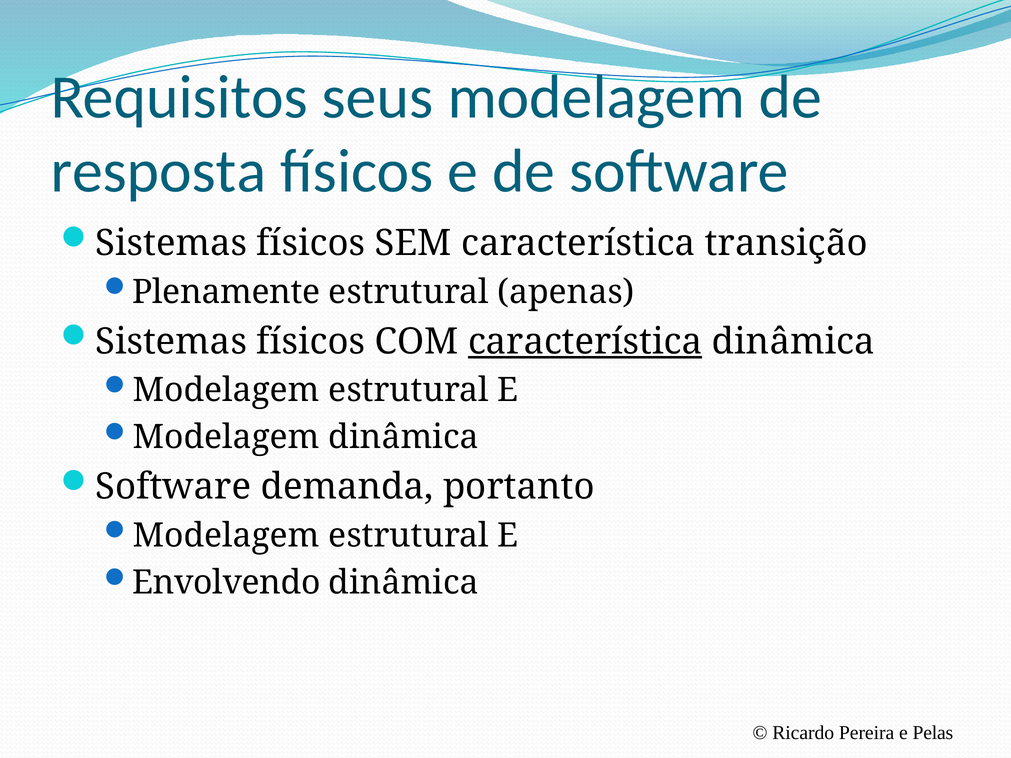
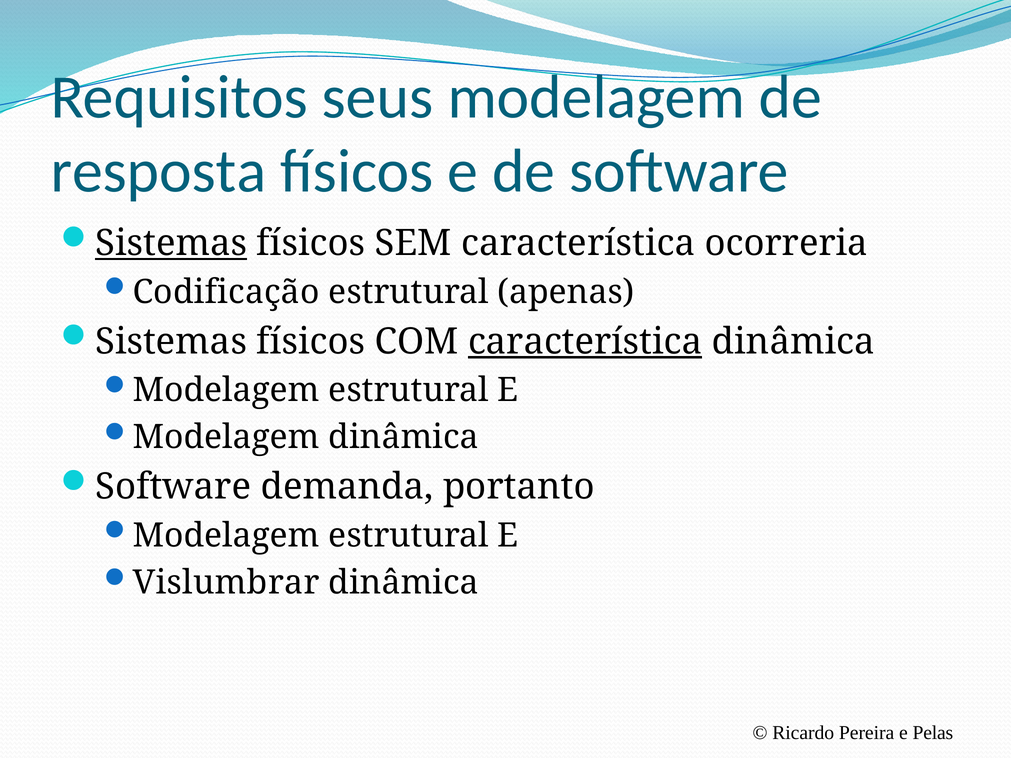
Sistemas underline: none -> present (171, 243)
transição: transição -> ocorreria (786, 243)
Plenamente: Plenamente -> Codificação (226, 292)
Envolvendo: Envolvendo -> Vislumbrar (226, 583)
